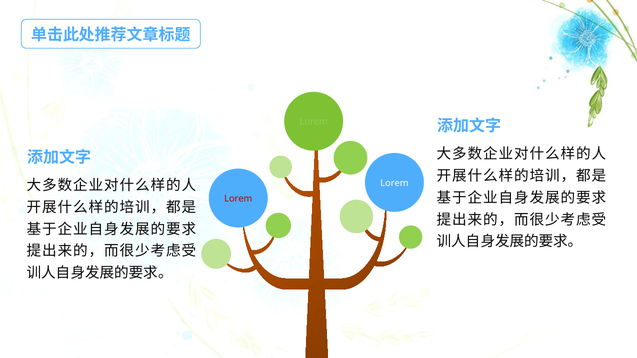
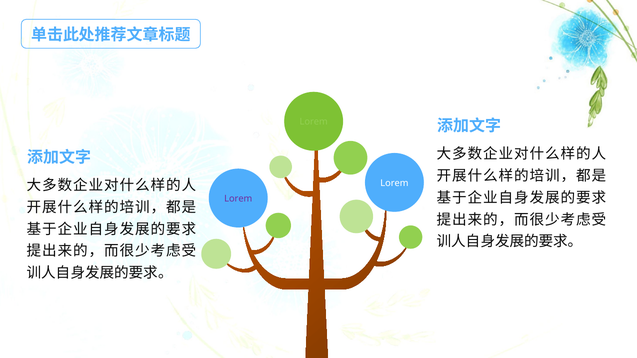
Lorem colour: red -> purple (238, 199)
